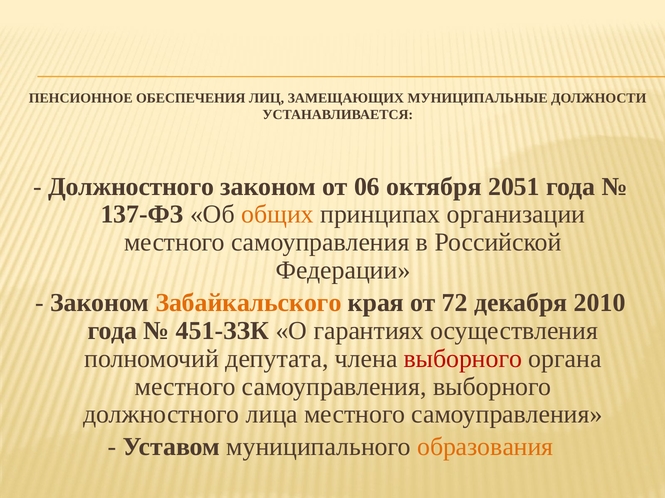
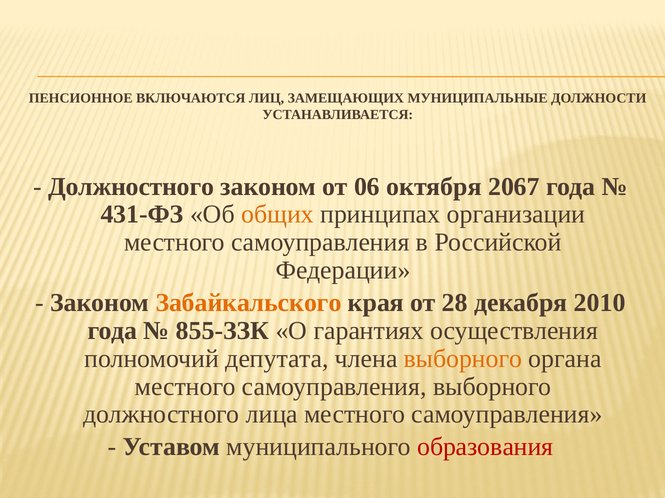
ОБЕСПЕЧЕНИЯ: ОБЕСПЕЧЕНИЯ -> ВКЛЮЧАЮТСЯ (191, 98)
2051: 2051 -> 2067 (514, 187)
137-ФЗ: 137-ФЗ -> 431-ФЗ (142, 215)
72: 72 -> 28 (455, 303)
451-ЗЗК: 451-ЗЗК -> 855-ЗЗК (222, 331)
выборного colour: red -> orange (463, 359)
образования colour: orange -> red (485, 448)
